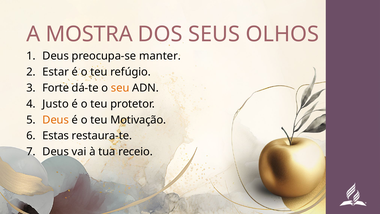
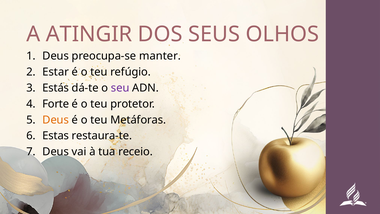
MOSTRA: MOSTRA -> ATINGIR (89, 34)
Forte: Forte -> Estás (56, 88)
seu colour: orange -> purple (120, 88)
Justo: Justo -> Forte (56, 104)
Motivação: Motivação -> Metáforas (138, 120)
